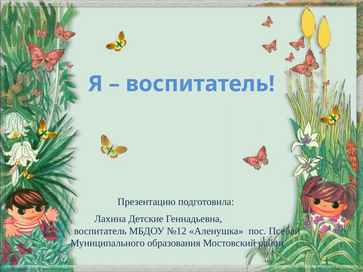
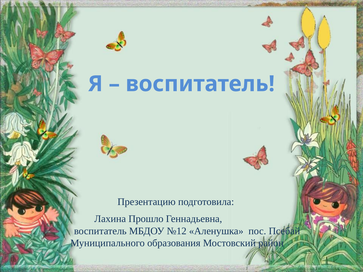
Детские: Детские -> Прошло (146, 219)
